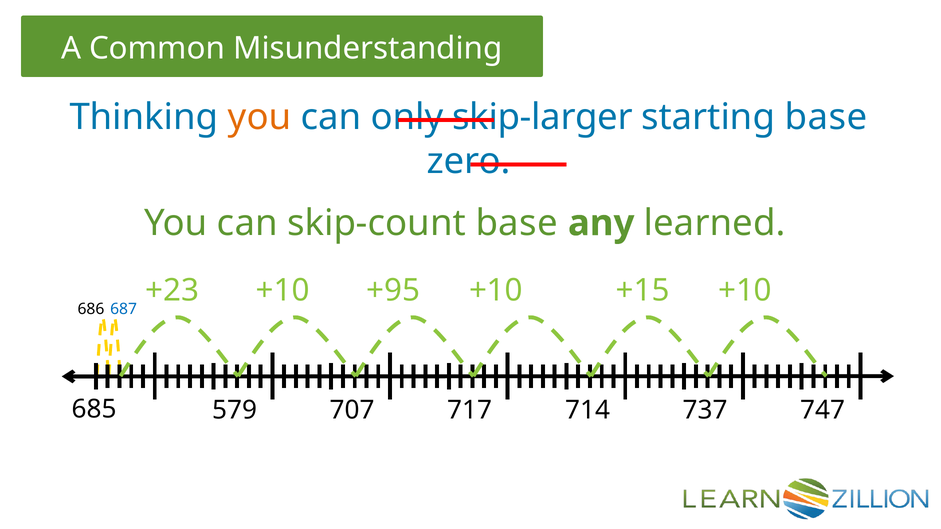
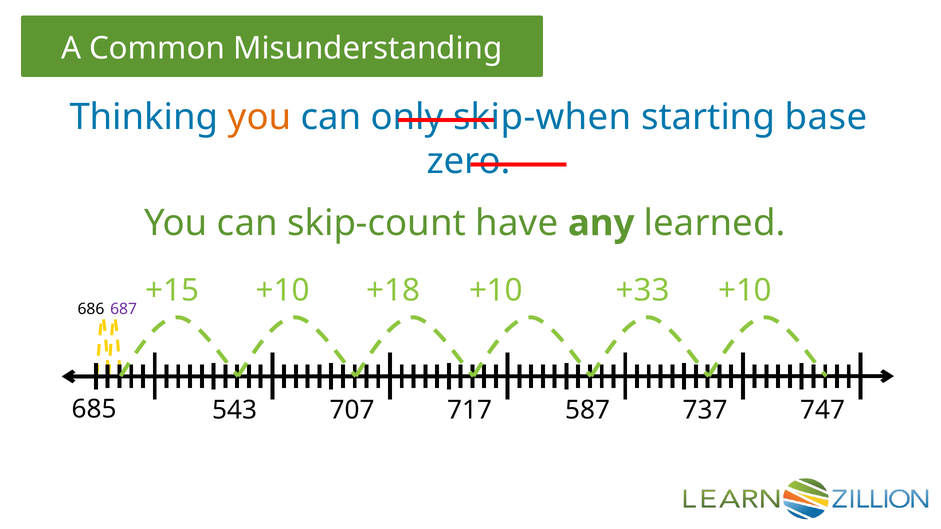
skip-larger: skip-larger -> skip-when (542, 117)
skip-count base: base -> have (517, 223)
+23: +23 -> +15 (172, 290)
+95: +95 -> +18 (393, 290)
+15: +15 -> +33 (643, 290)
687 colour: blue -> purple (124, 309)
579: 579 -> 543 (235, 410)
714: 714 -> 587 (588, 410)
